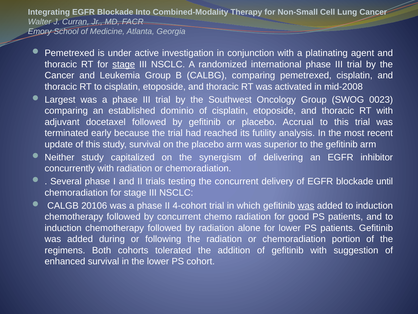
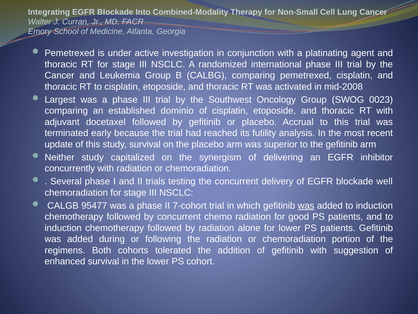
stage underline: present -> none (124, 64)
until: until -> well (385, 181)
20106: 20106 -> 95477 (94, 205)
4-cohort: 4-cohort -> 7-cohort (190, 205)
